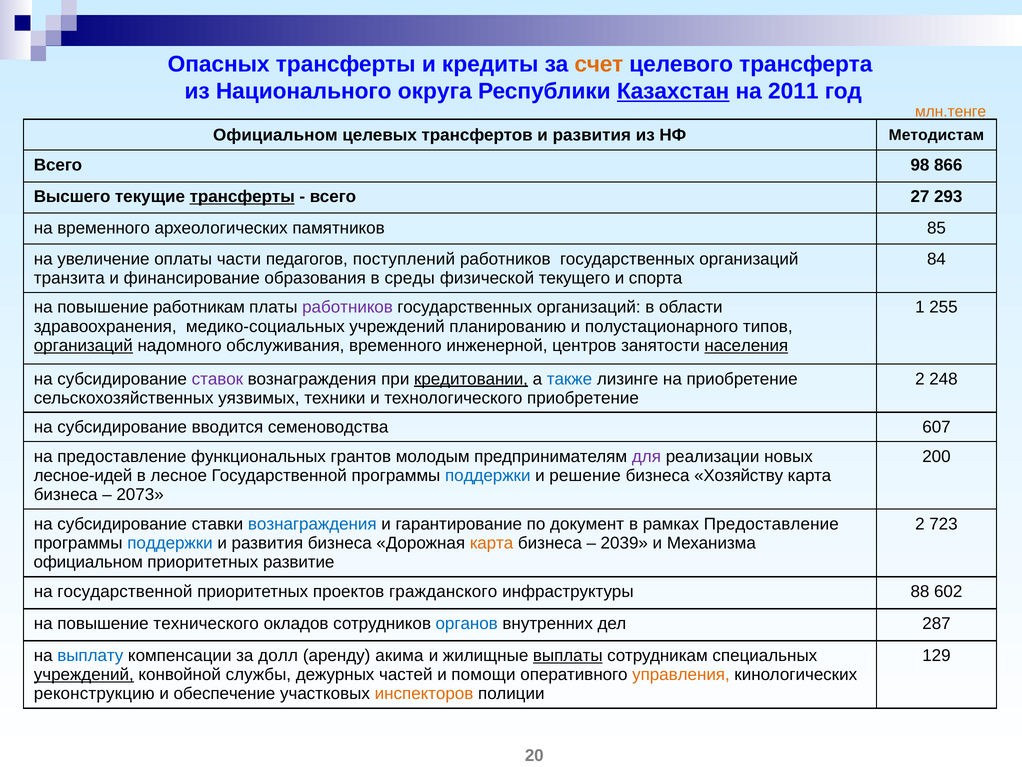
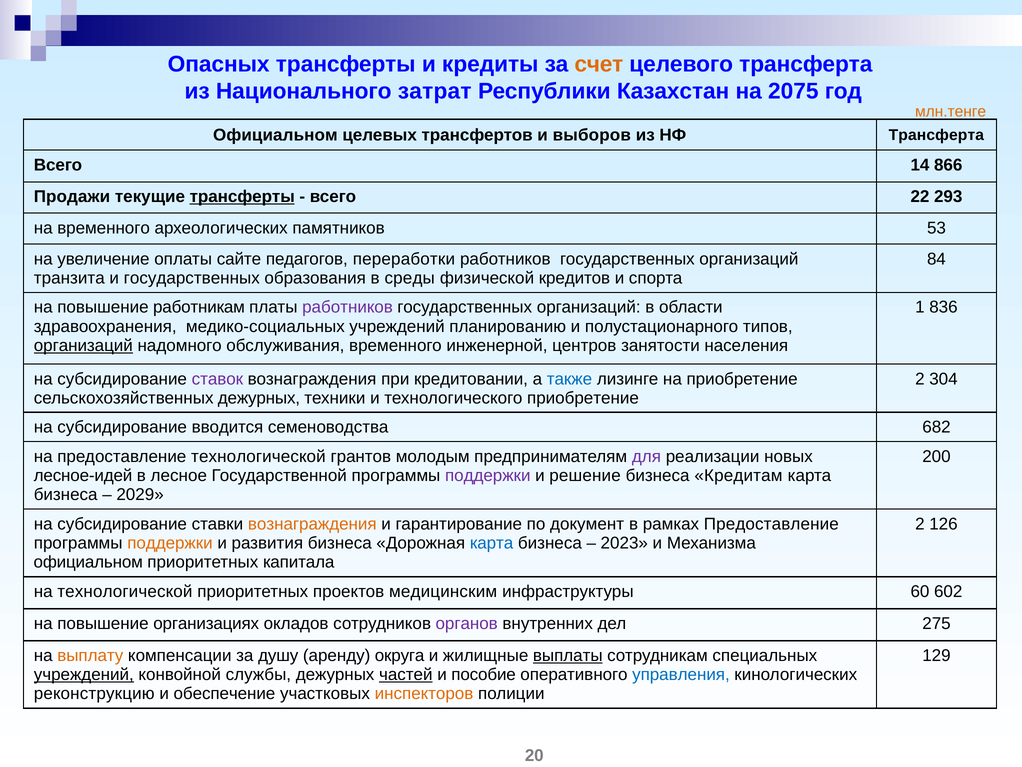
округа: округа -> затрат (435, 91)
Казахстан underline: present -> none (673, 91)
2011: 2011 -> 2075 (793, 91)
трансфертов и развития: развития -> выборов (592, 135)
НФ Методистам: Методистам -> Трансферта (936, 135)
98: 98 -> 14 (920, 165)
Высшего: Высшего -> Продажи (72, 197)
27: 27 -> 22 (920, 197)
85: 85 -> 53 (936, 228)
части: части -> сайте (239, 259)
поступлений: поступлений -> переработки (404, 259)
и финансирование: финансирование -> государственных (192, 278)
текущего: текущего -> кредитов (574, 278)
255: 255 -> 836 (943, 307)
населения underline: present -> none (746, 345)
кредитовании underline: present -> none (471, 379)
248: 248 -> 304 (943, 379)
сельскохозяйственных уязвимых: уязвимых -> дежурных (259, 398)
607: 607 -> 682 (937, 427)
предоставление функциональных: функциональных -> технологической (258, 456)
поддержки colour: blue -> purple (488, 475)
Хозяйству: Хозяйству -> Кредитам (739, 475)
2073: 2073 -> 2029 (140, 494)
вознаграждения colour: blue -> orange (312, 524)
723: 723 -> 126 (943, 524)
поддержки colour: blue -> orange (170, 543)
карта colour: orange -> blue (492, 543)
2039: 2039 -> 2023 (624, 543)
развитие: развитие -> капитала (299, 562)
на государственной: государственной -> технологической (125, 591)
гражданского: гражданского -> медицинским (443, 591)
88: 88 -> 60 (920, 591)
технического: технического -> организациях (206, 623)
органов colour: blue -> purple (467, 623)
287: 287 -> 275 (937, 623)
выплату colour: blue -> orange (90, 655)
долл: долл -> душу (278, 655)
акима: акима -> округа (400, 655)
частей underline: none -> present (406, 674)
помощи: помощи -> пособие (484, 674)
управления colour: orange -> blue (681, 674)
